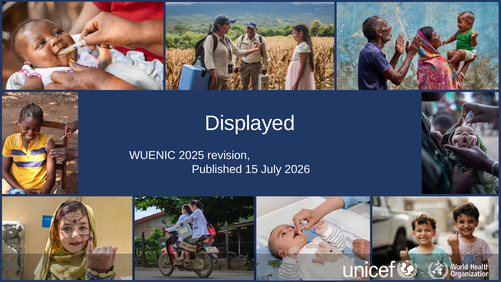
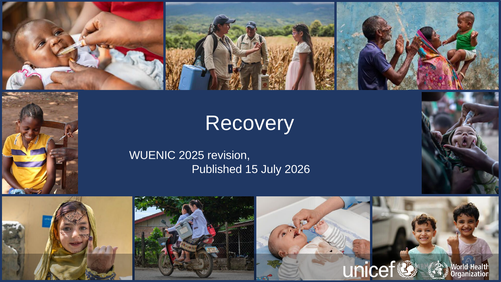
Displayed: Displayed -> Recovery (250, 123)
